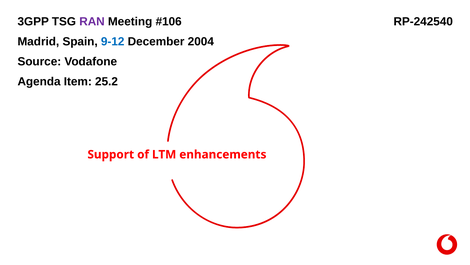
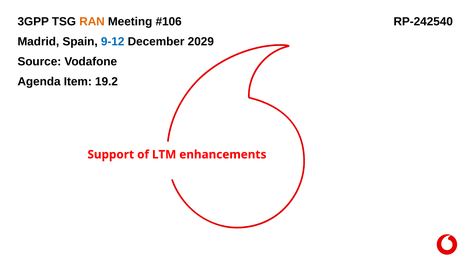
RAN colour: purple -> orange (92, 21)
2004: 2004 -> 2029 (201, 41)
25.2: 25.2 -> 19.2 (107, 81)
